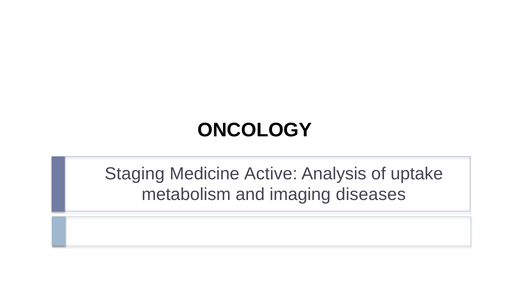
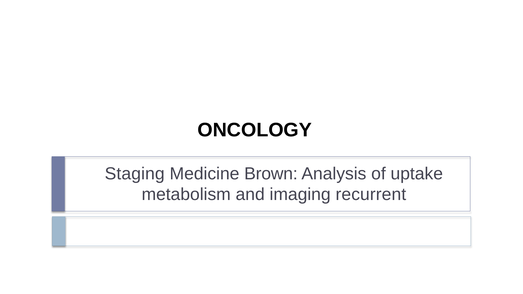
Active: Active -> Brown (271, 174)
diseases: diseases -> recurrent (371, 195)
